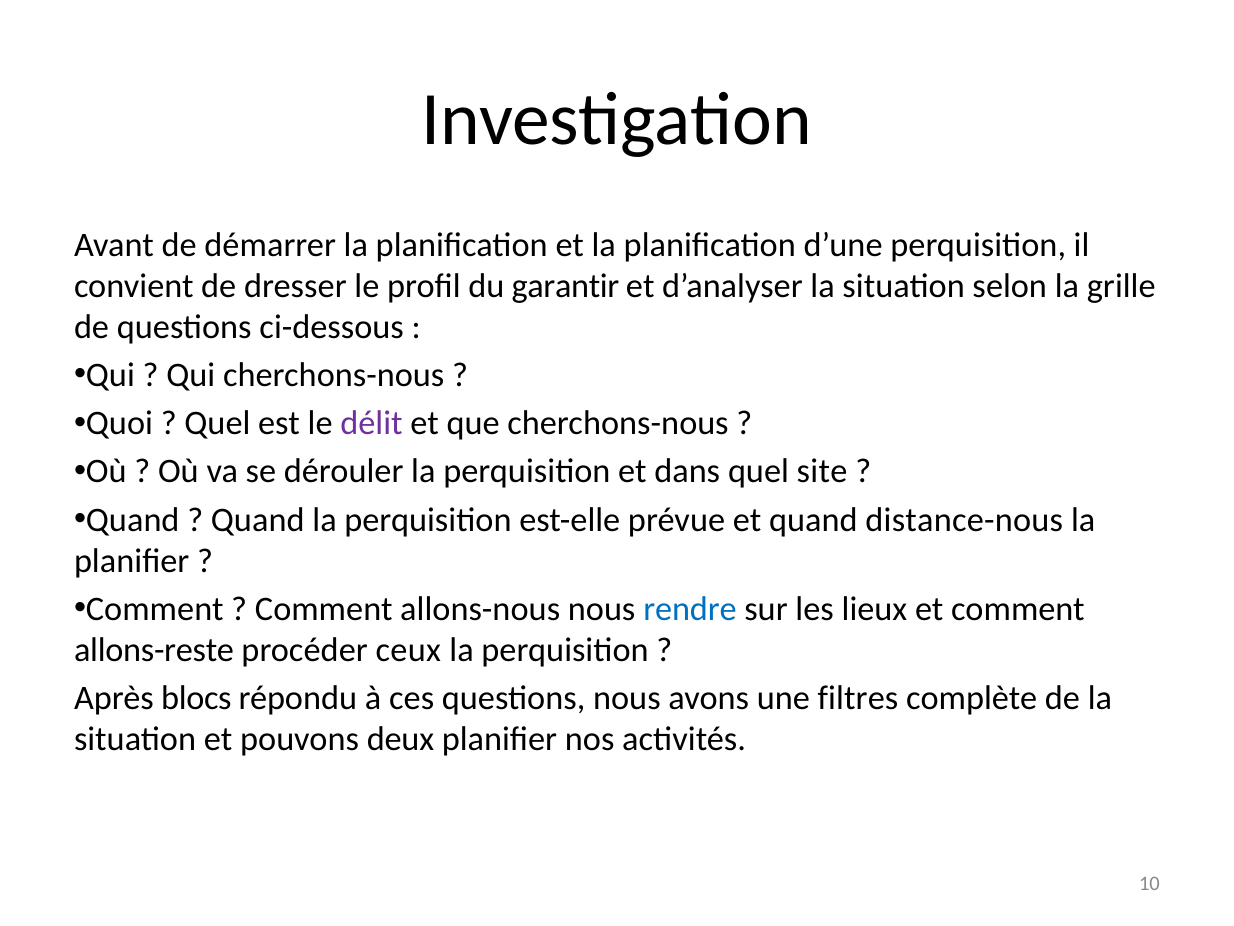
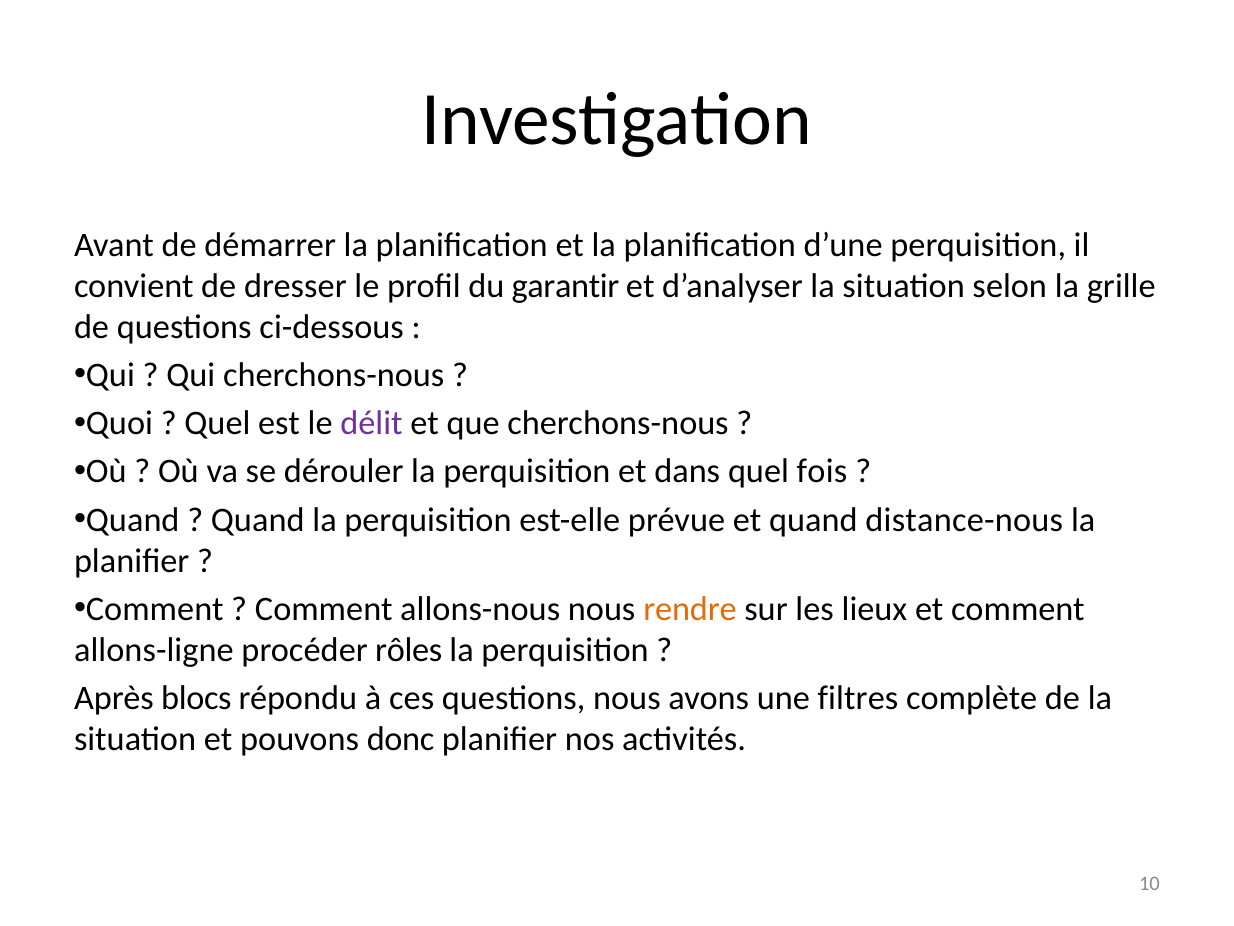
site: site -> fois (822, 471)
rendre colour: blue -> orange (690, 609)
allons-reste: allons-reste -> allons-ligne (154, 650)
ceux: ceux -> rôles (409, 650)
deux: deux -> donc (401, 739)
